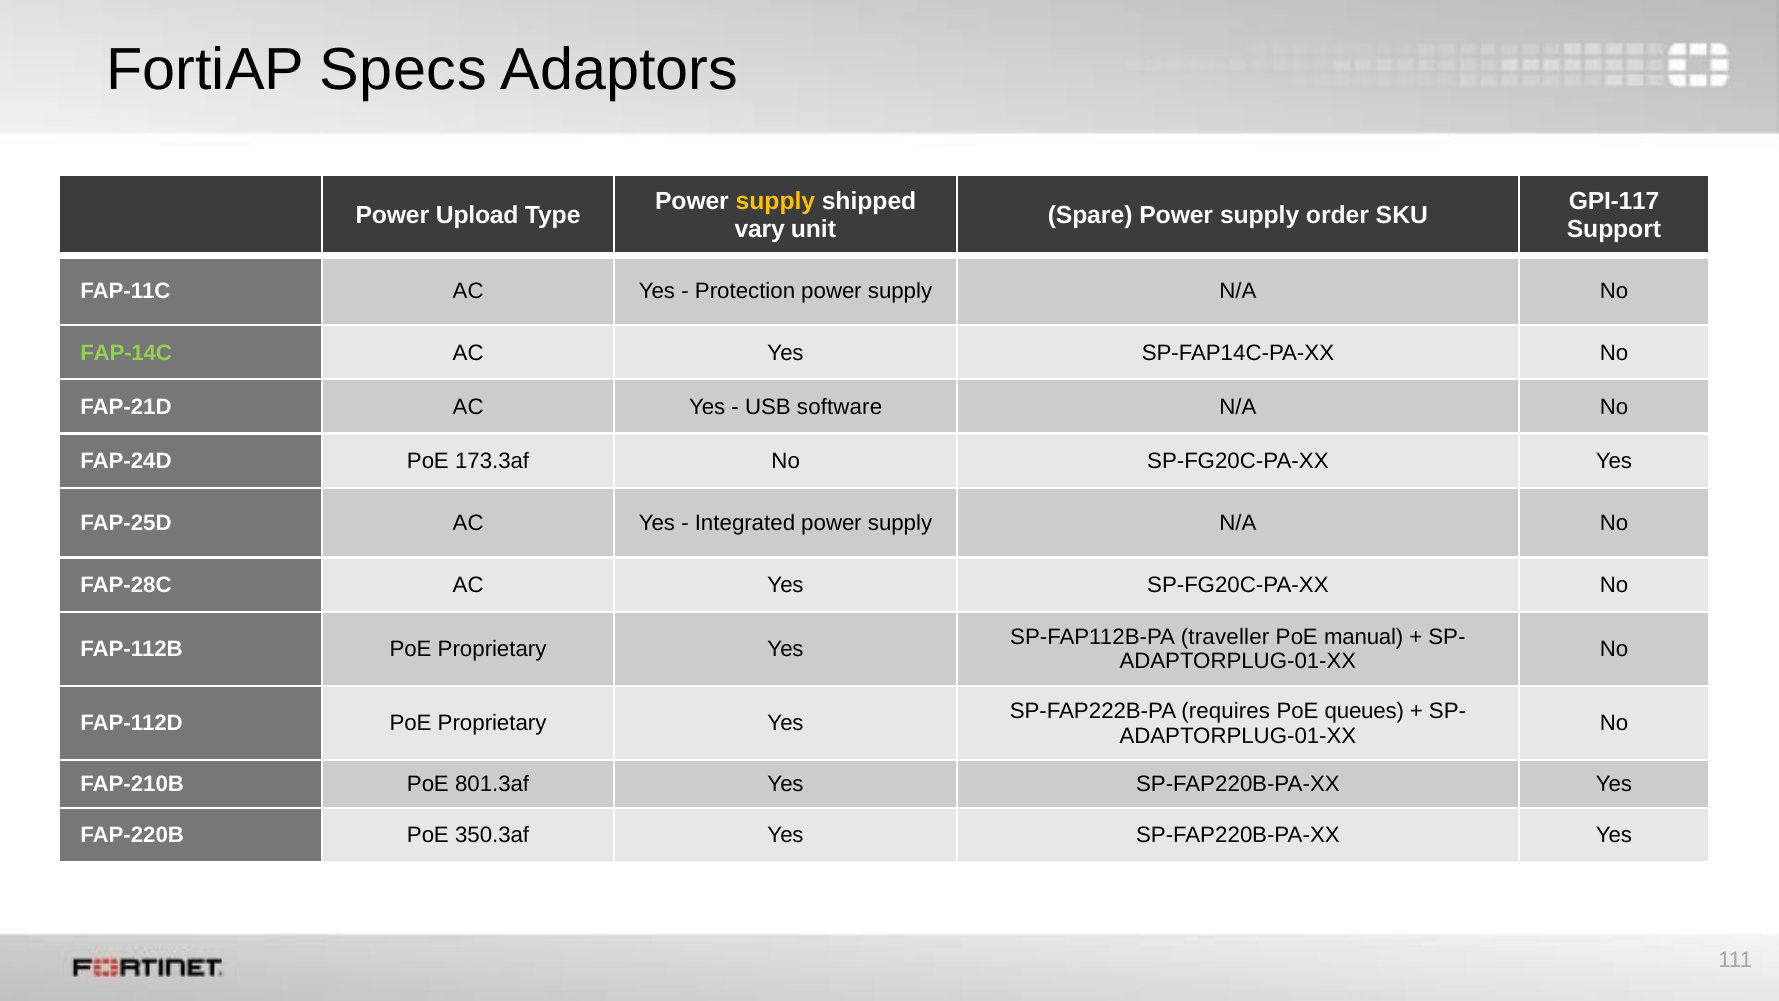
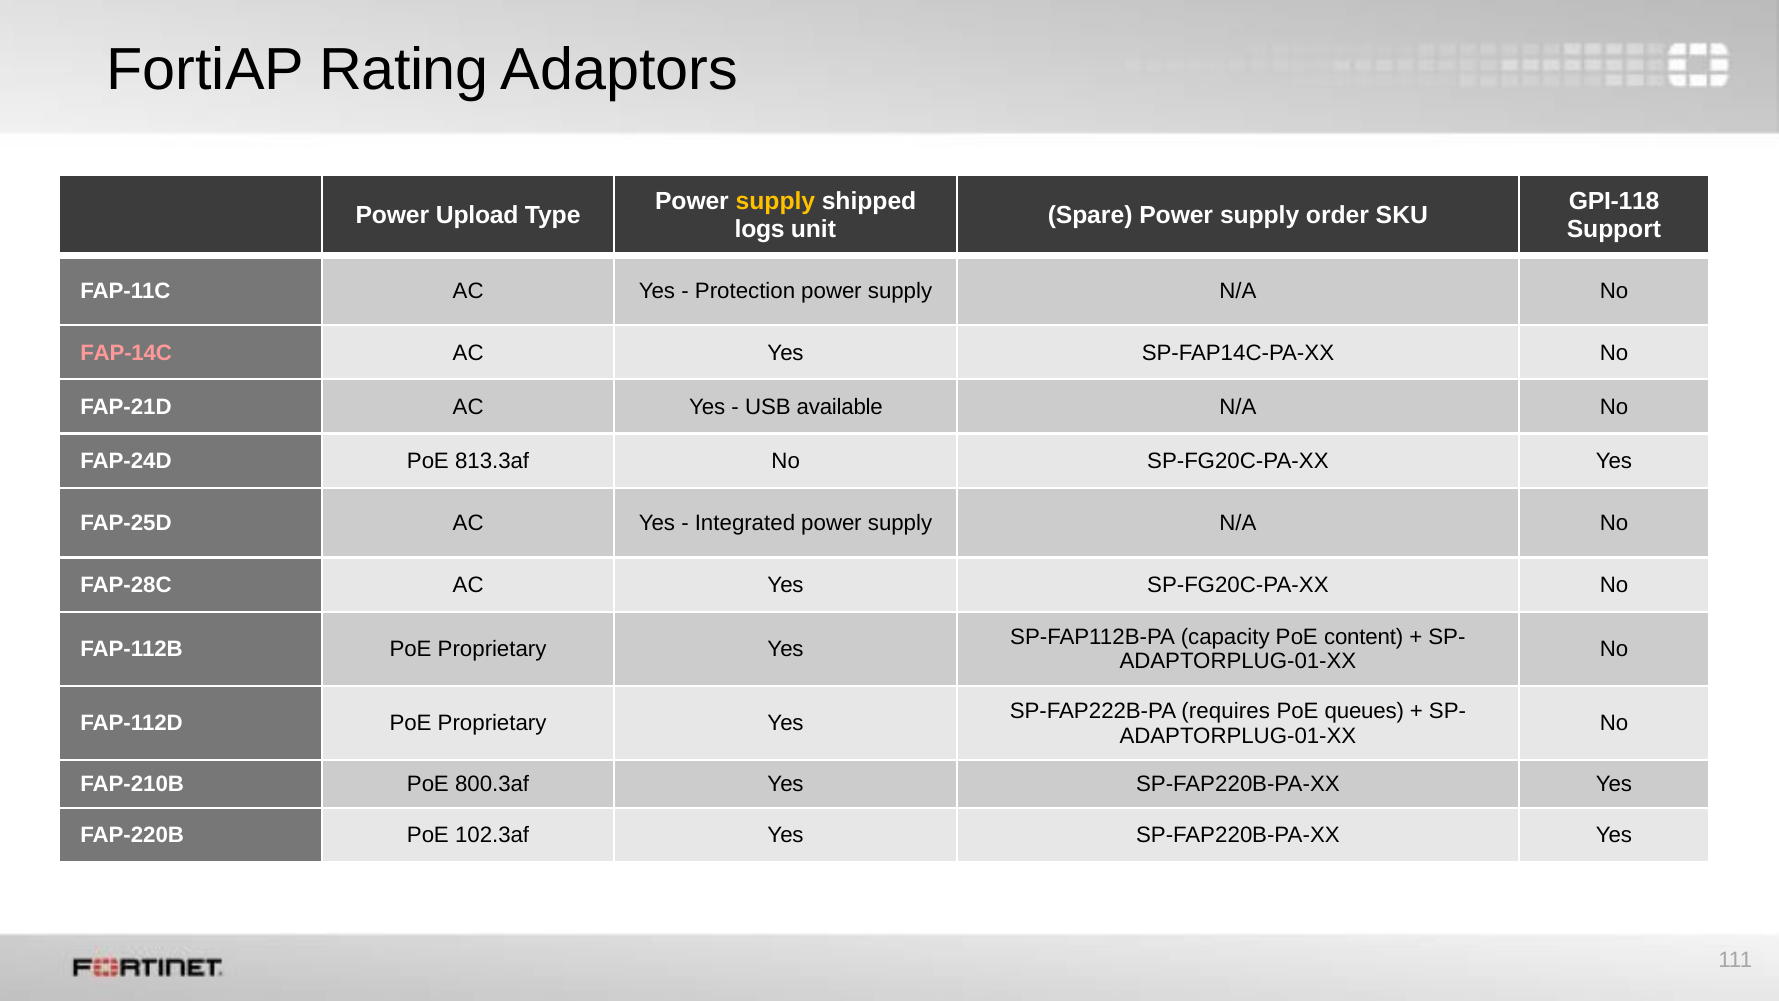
Specs: Specs -> Rating (404, 70)
GPI-117: GPI-117 -> GPI-118 (1614, 202)
vary: vary -> logs (760, 229)
FAP-14C colour: light green -> pink (126, 353)
software: software -> available (840, 407)
173.3af: 173.3af -> 813.3af (492, 461)
traveller: traveller -> capacity (1225, 637)
manual: manual -> content (1364, 637)
801.3af: 801.3af -> 800.3af (492, 784)
350.3af: 350.3af -> 102.3af (492, 835)
